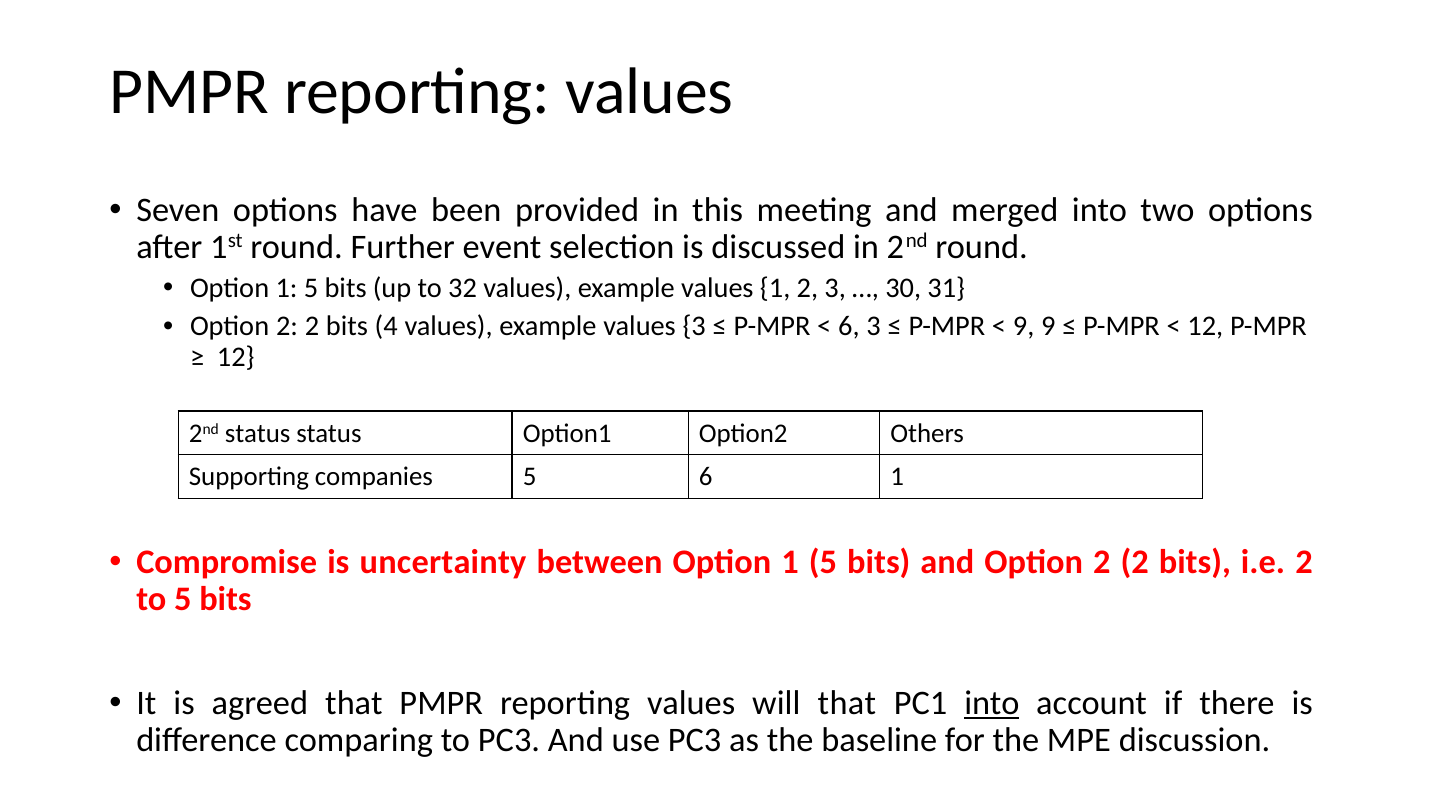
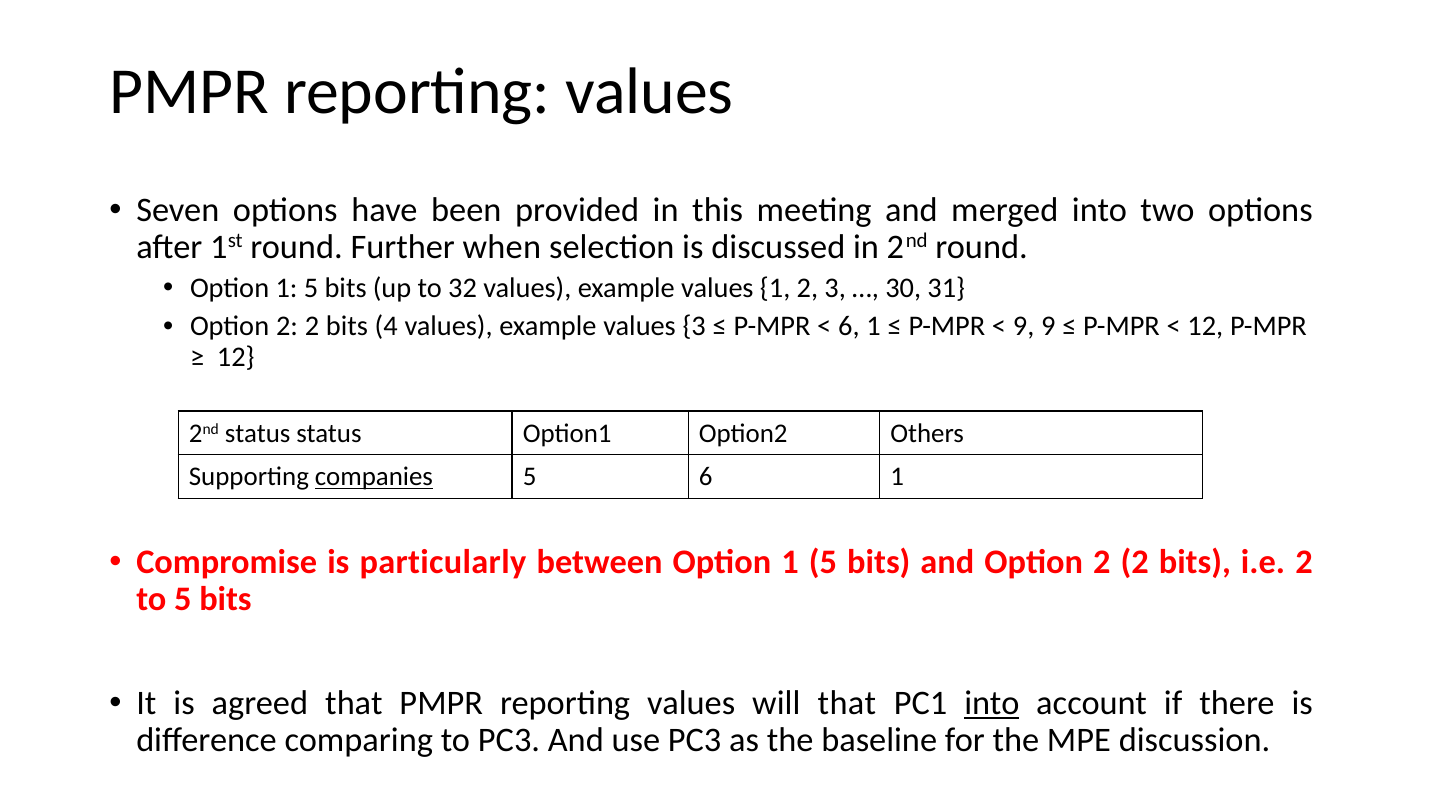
event: event -> when (502, 247)
3: 3 -> 1 (874, 327)
companies underline: none -> present (374, 477)
uncertainty: uncertainty -> particularly (443, 562)
